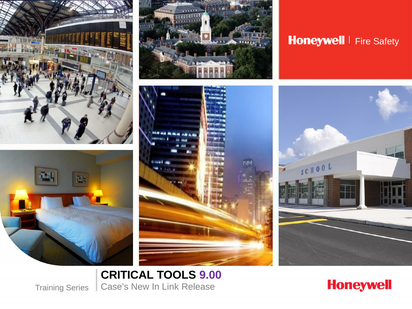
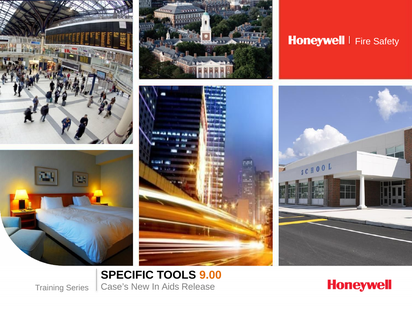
CRITICAL: CRITICAL -> SPECIFIC (127, 275)
9.00 colour: purple -> orange (210, 275)
Link: Link -> Aids (170, 287)
